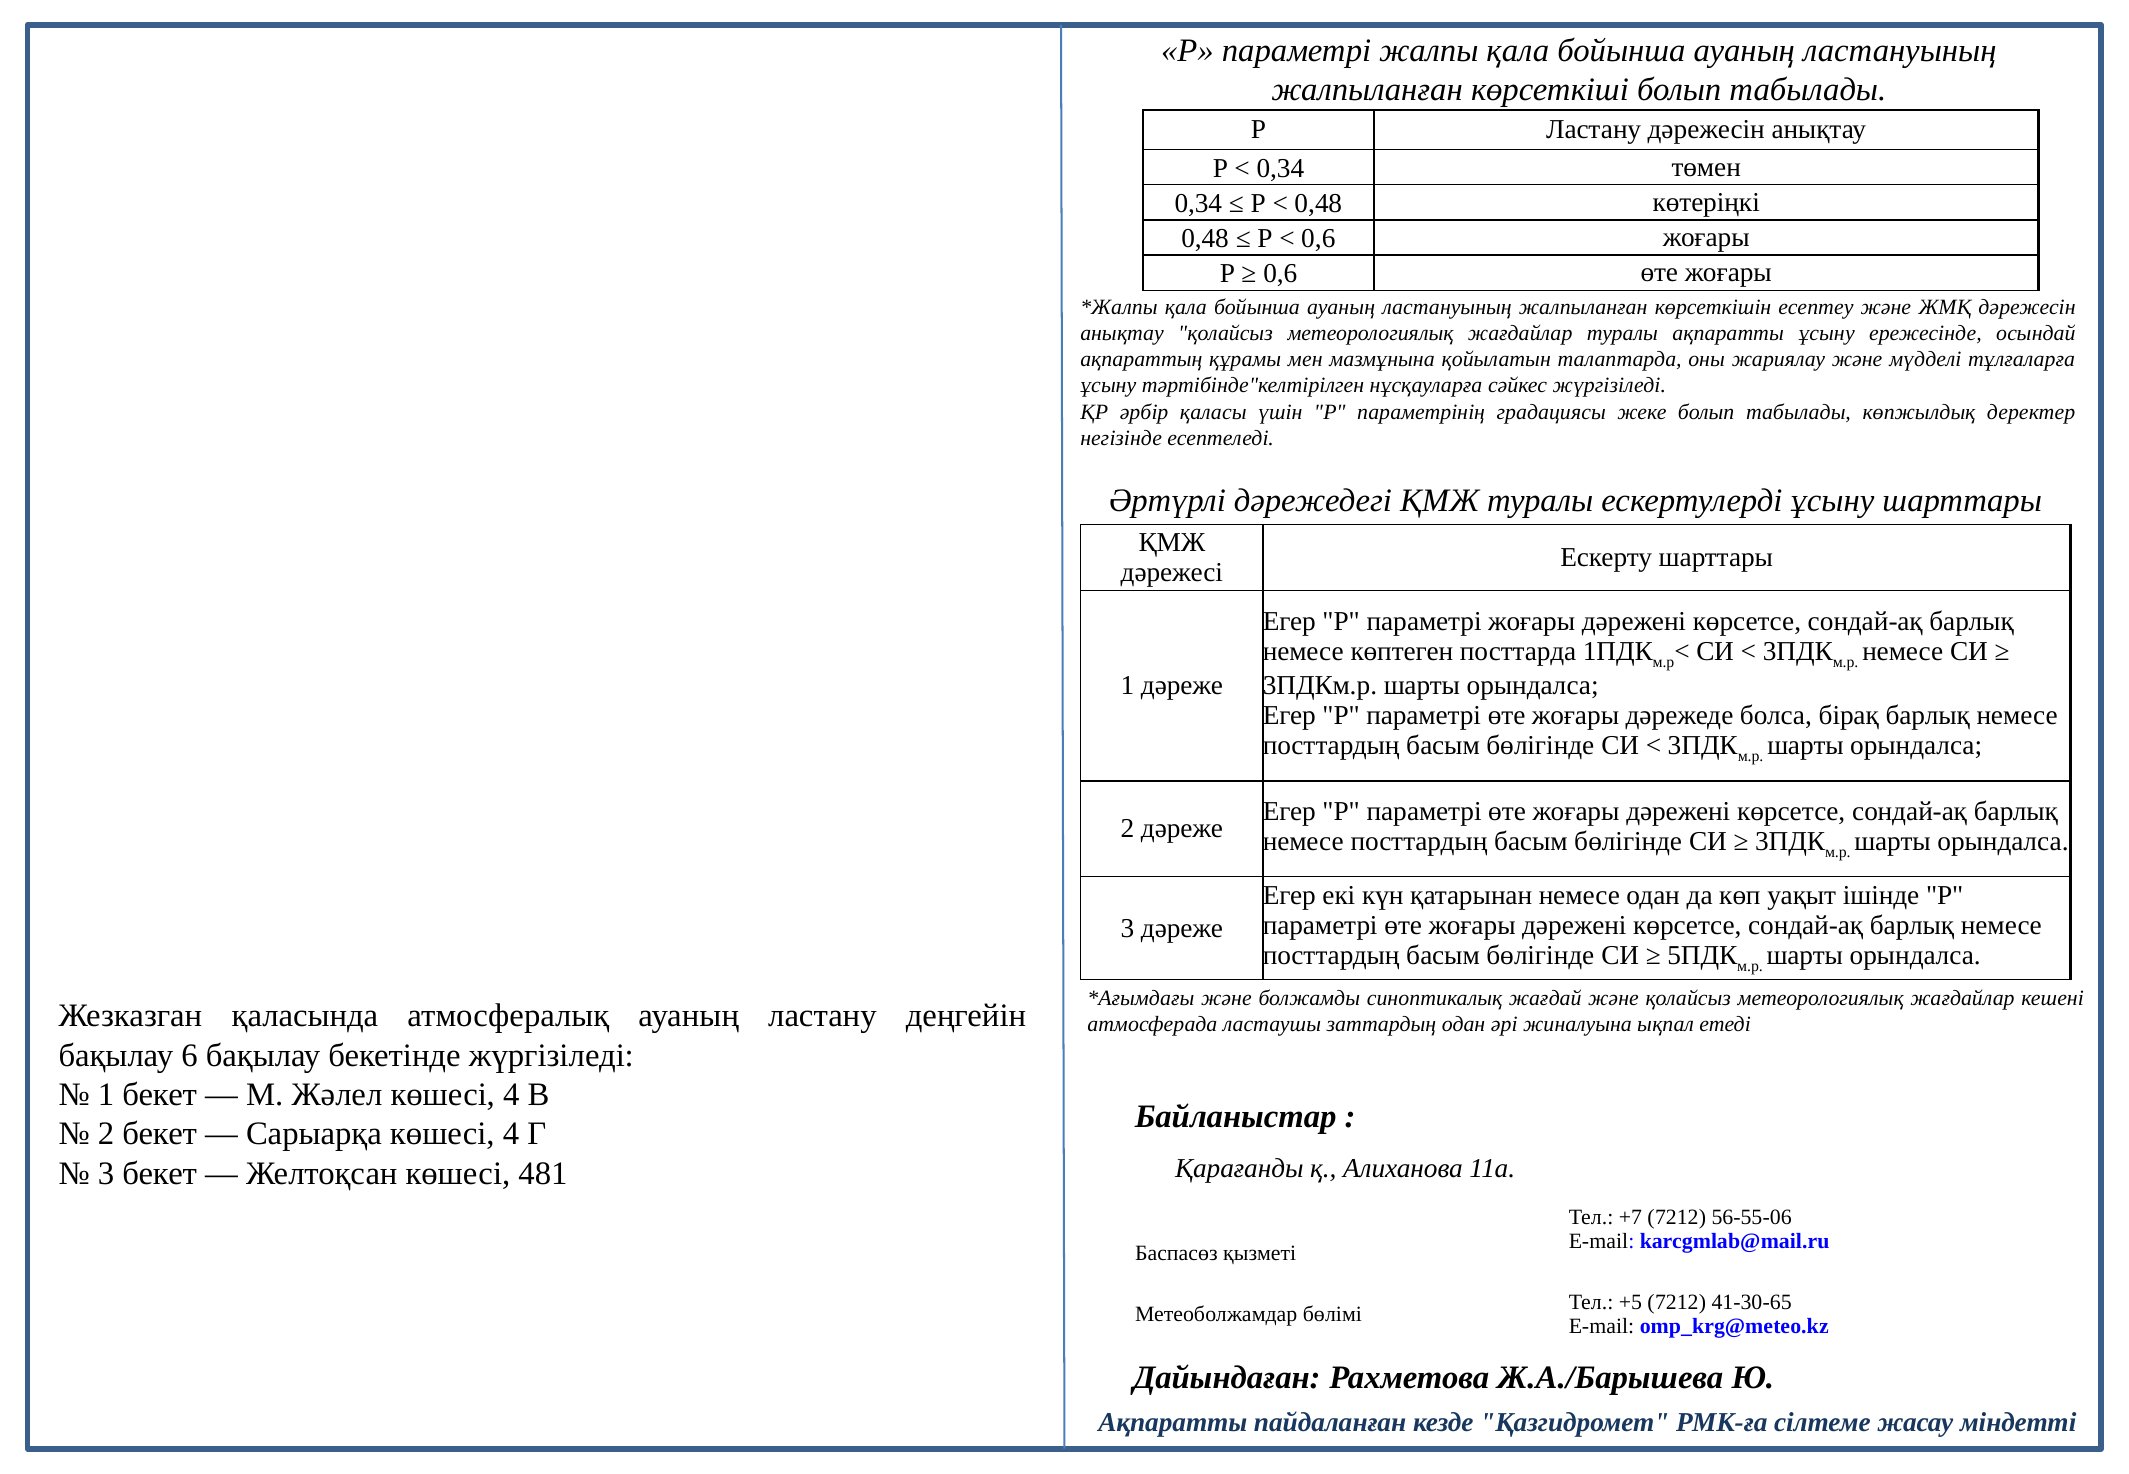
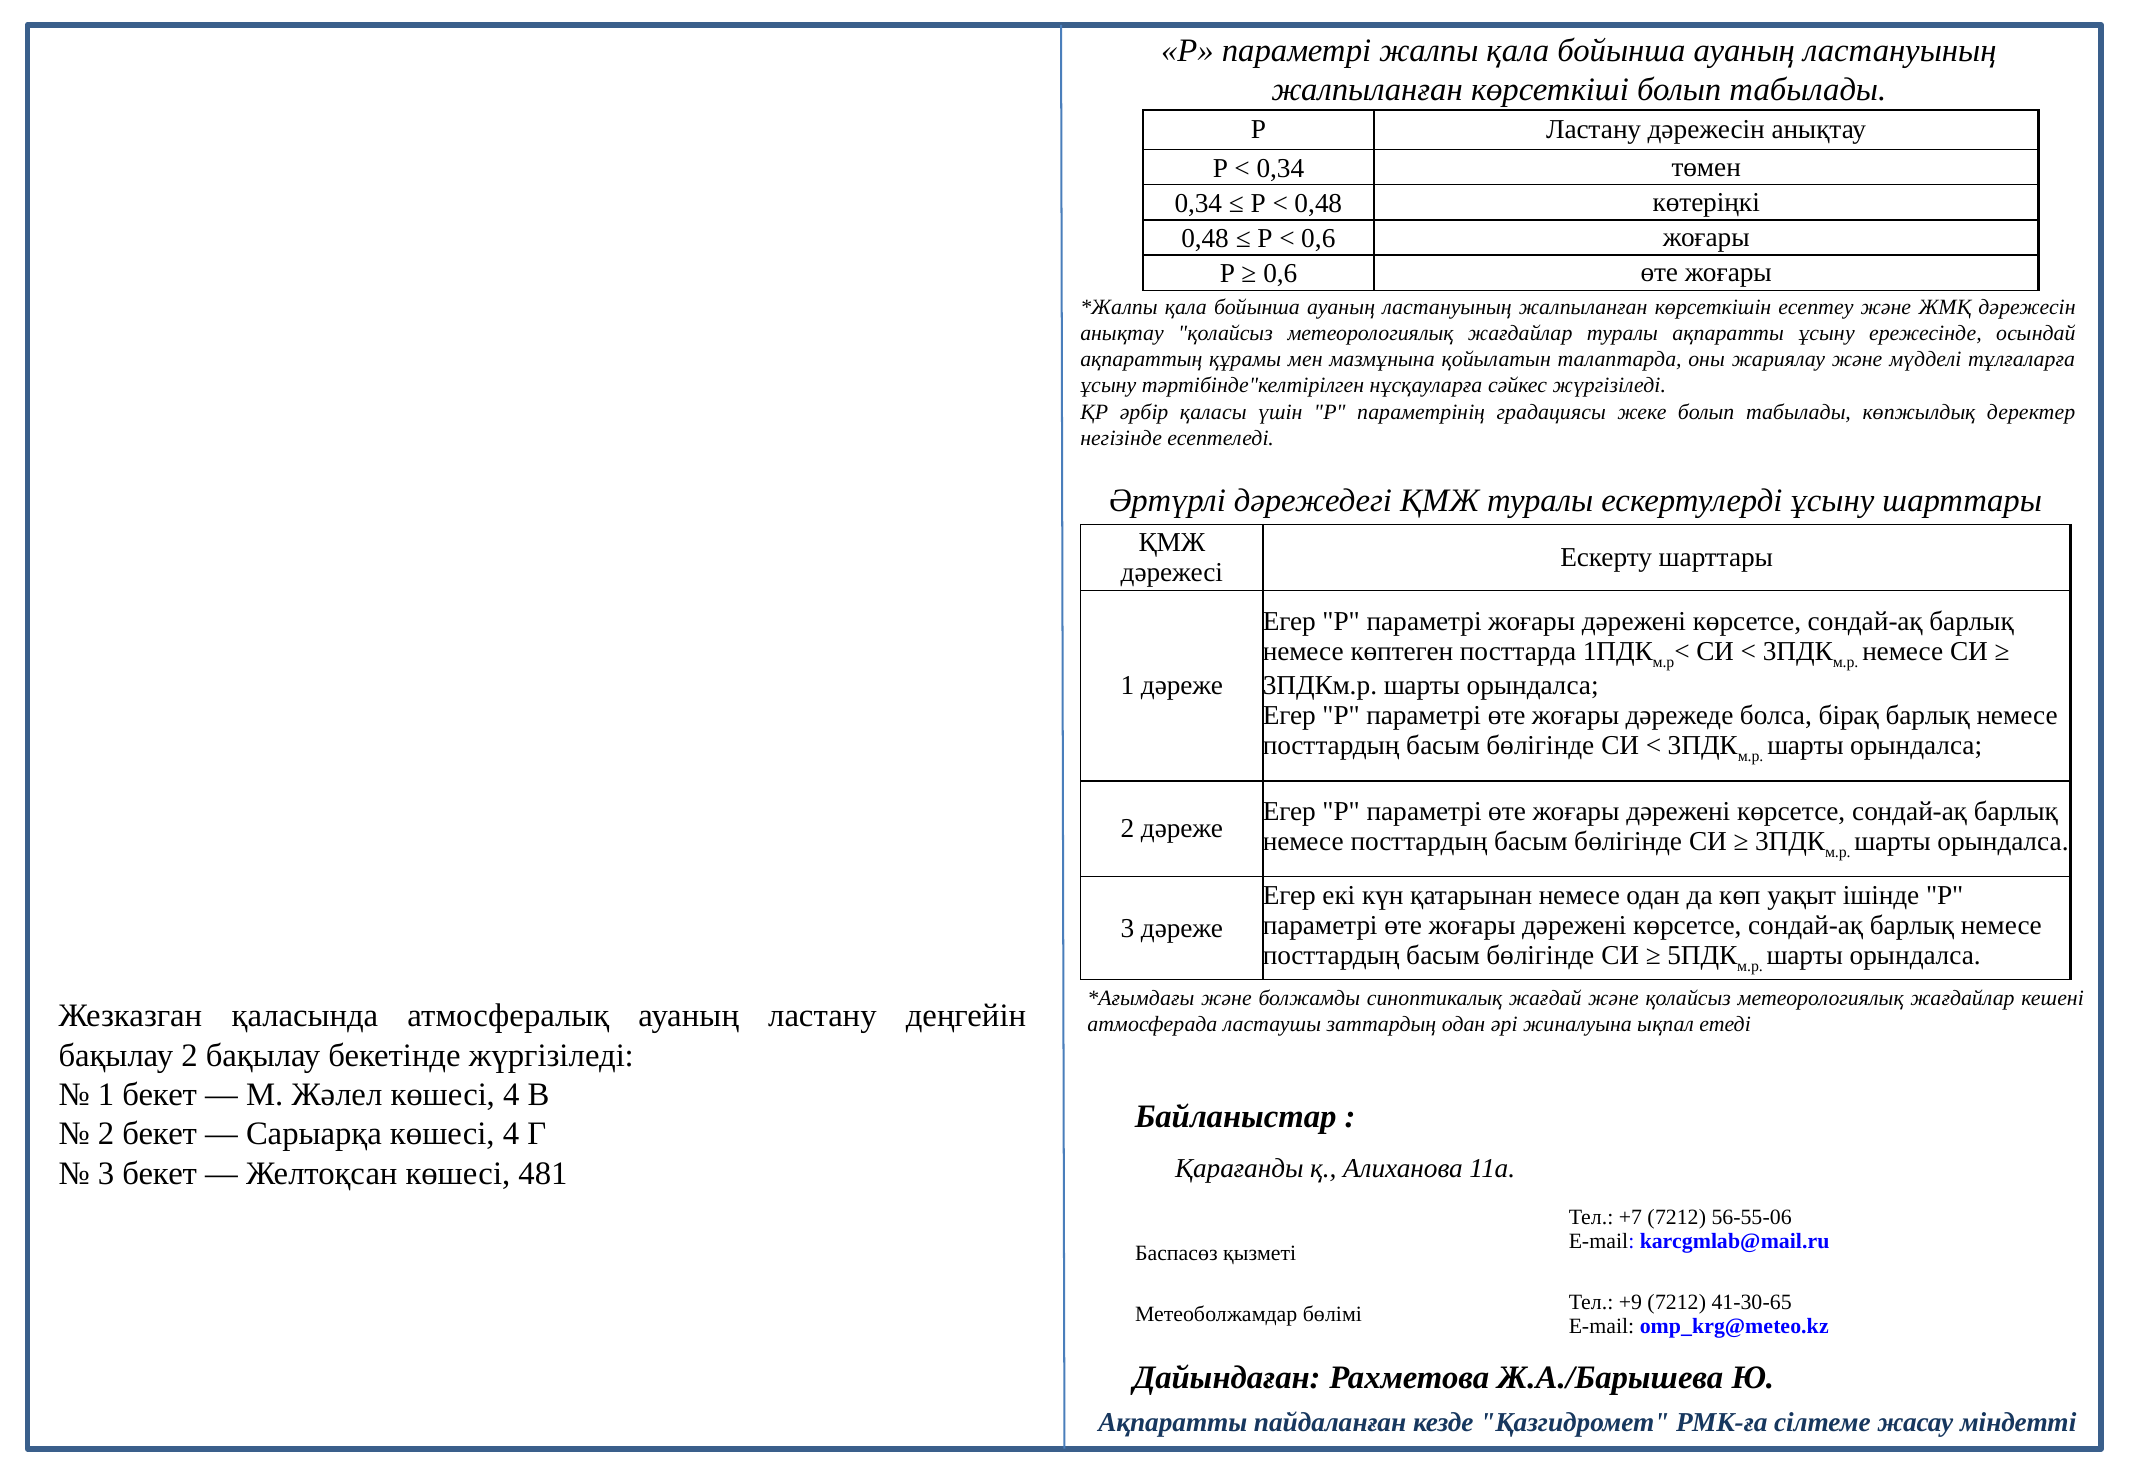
бақылау 6: 6 -> 2 (189, 1055)
+5: +5 -> +9 (1630, 1302)
